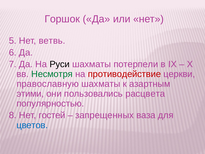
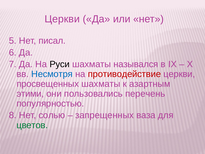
Горшок: Горшок -> Церкви (62, 19)
ветвь: ветвь -> писал (52, 41)
потерпели: потерпели -> назывался (136, 64)
Несмотря colour: green -> blue (52, 74)
православную: православную -> просвещенных (48, 84)
расцвета: расцвета -> перечень (145, 94)
гостей: гостей -> солью (52, 115)
цветов colour: blue -> green (32, 125)
